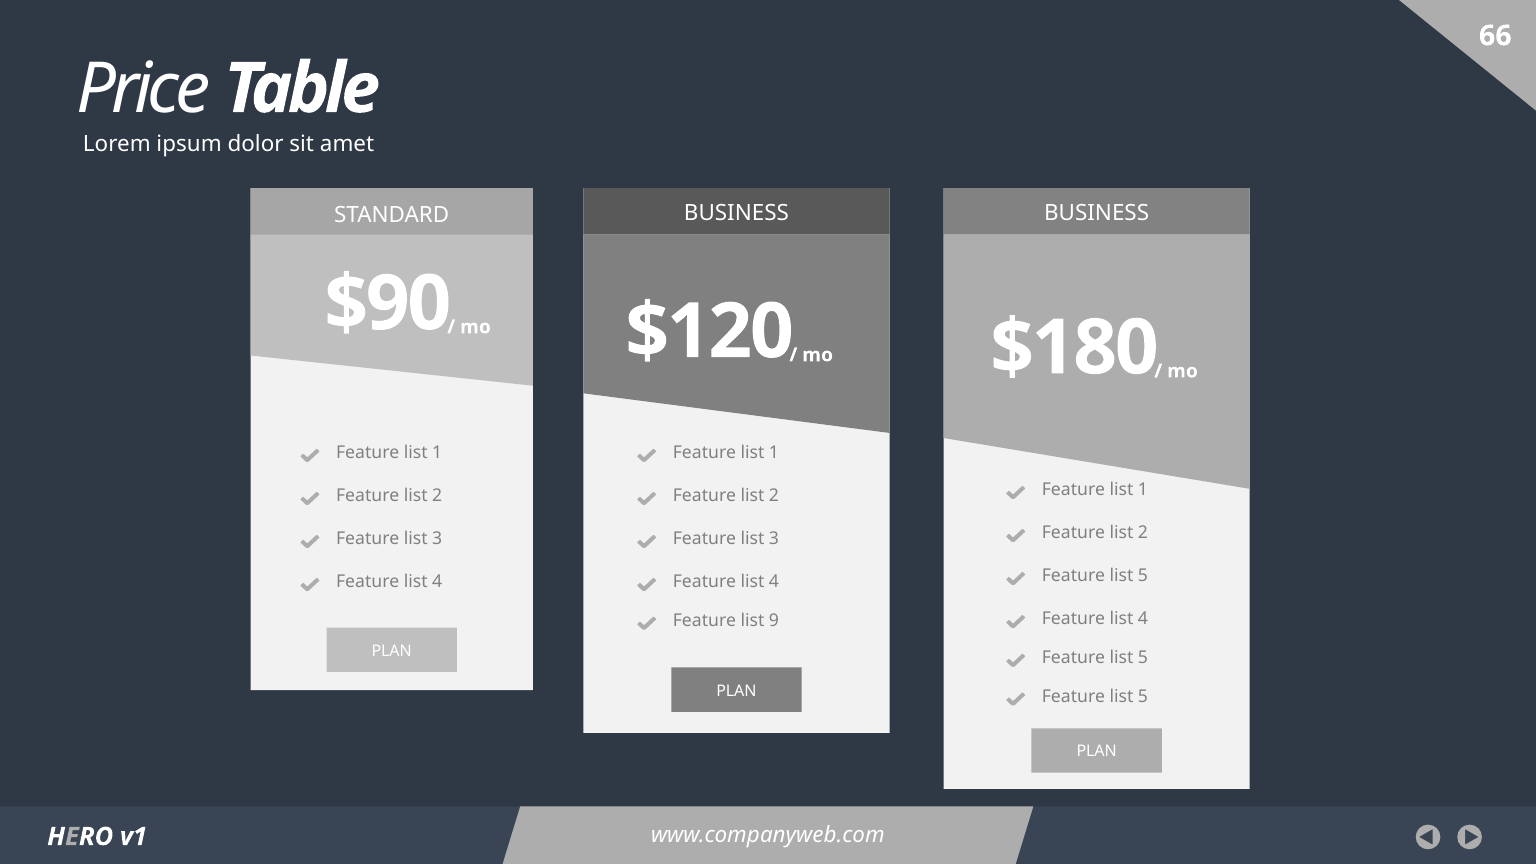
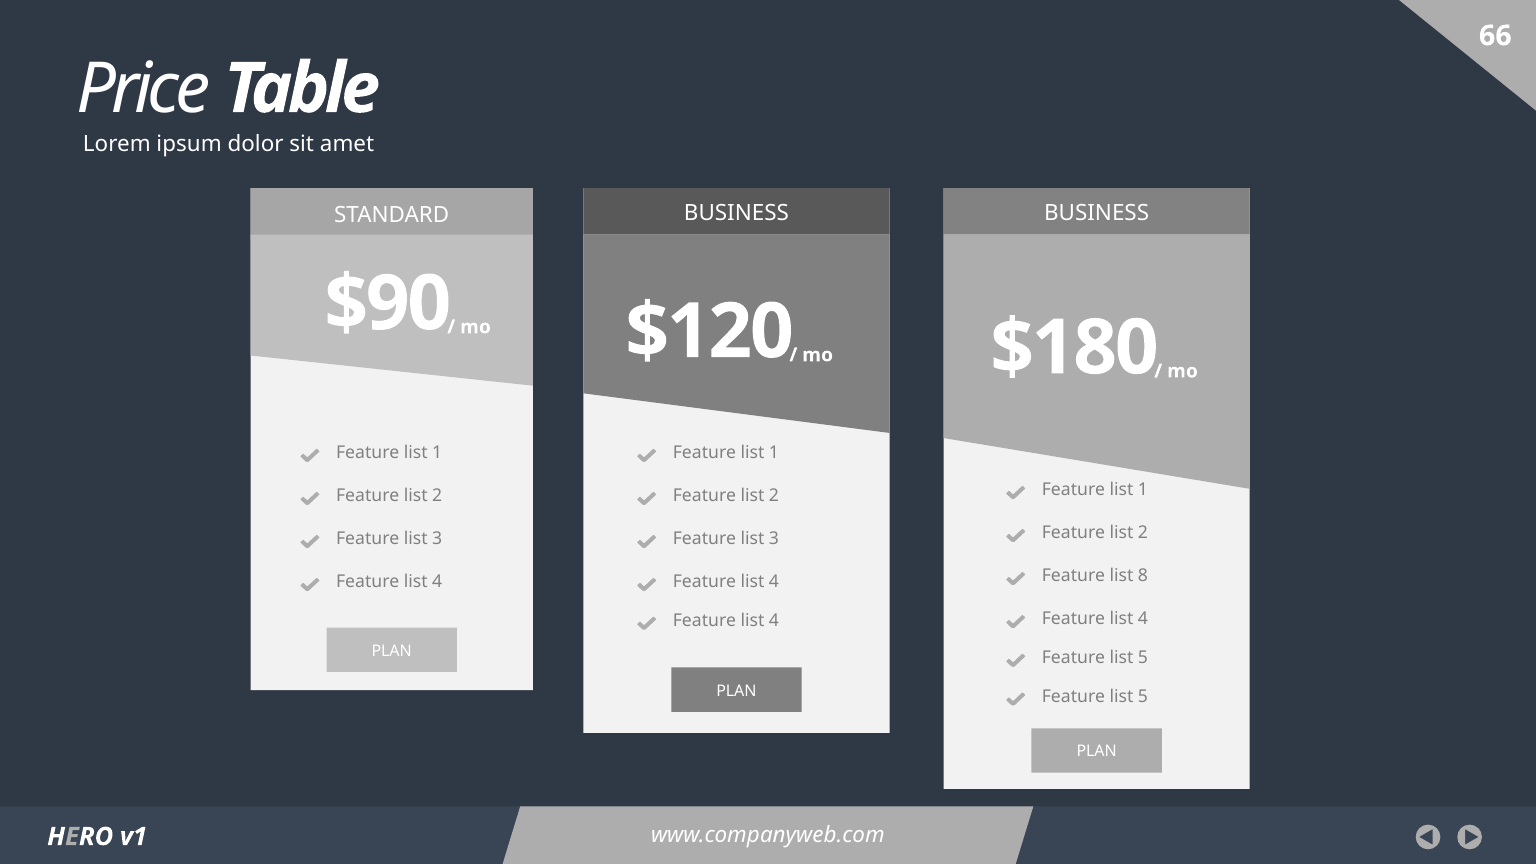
5: 5 -> 8 (1143, 576)
9: 9 -> 4 (774, 621)
